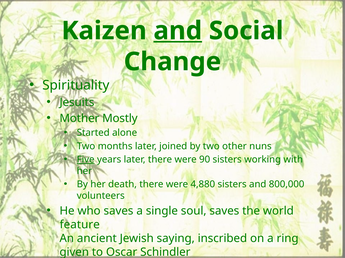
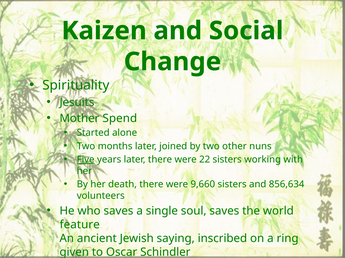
and underline: present -> none (178, 31)
Mostly: Mostly -> Spend (120, 119)
90: 90 -> 22 (205, 160)
4,880: 4,880 -> 9,660 (203, 185)
800,000: 800,000 -> 856,634 (287, 185)
